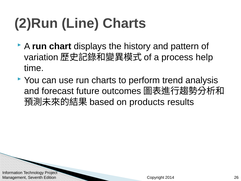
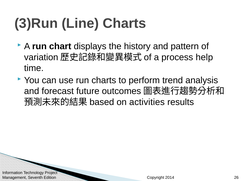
2)Run: 2)Run -> 3)Run (36, 23)
products: products -> activities (147, 102)
